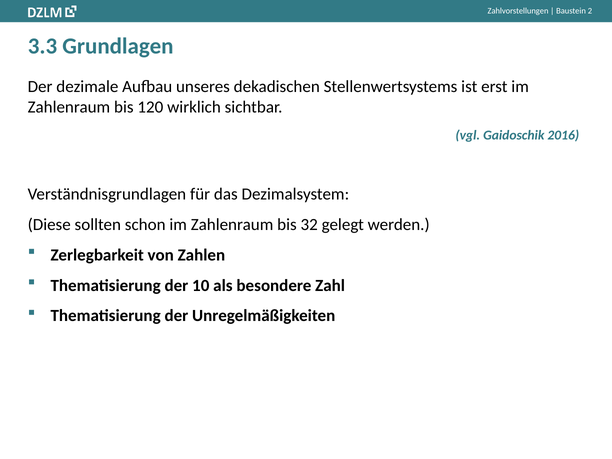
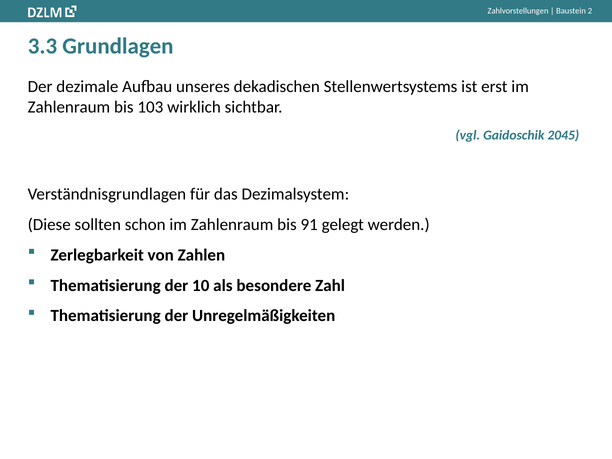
120: 120 -> 103 (150, 107)
2016: 2016 -> 2045 (563, 135)
32: 32 -> 91 (309, 225)
